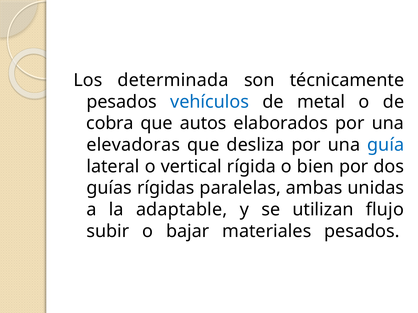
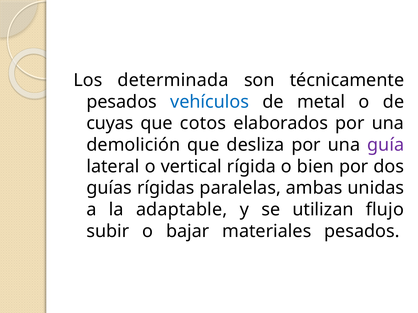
cobra: cobra -> cuyas (110, 124)
autos: autos -> cotos (203, 124)
elevadoras: elevadoras -> demolición (133, 145)
guía colour: blue -> purple (386, 145)
